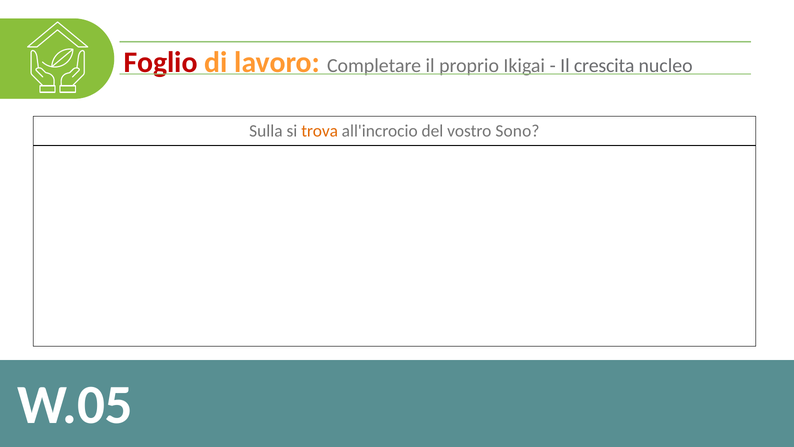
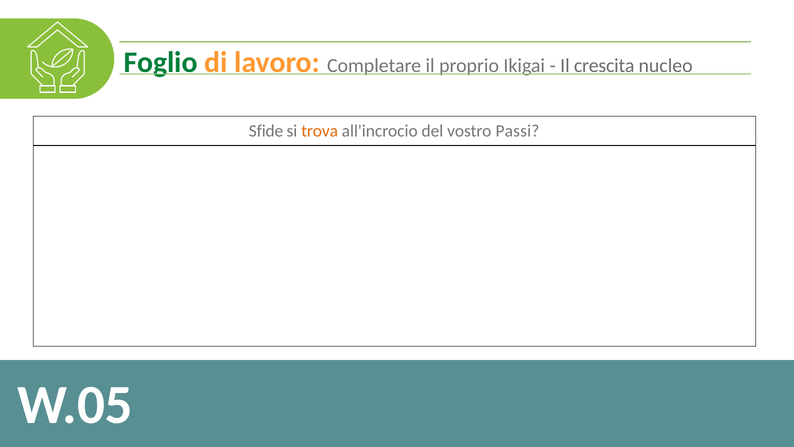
Foglio colour: red -> green (161, 62)
Sulla: Sulla -> Sfide (266, 131)
Sono: Sono -> Passi (517, 131)
